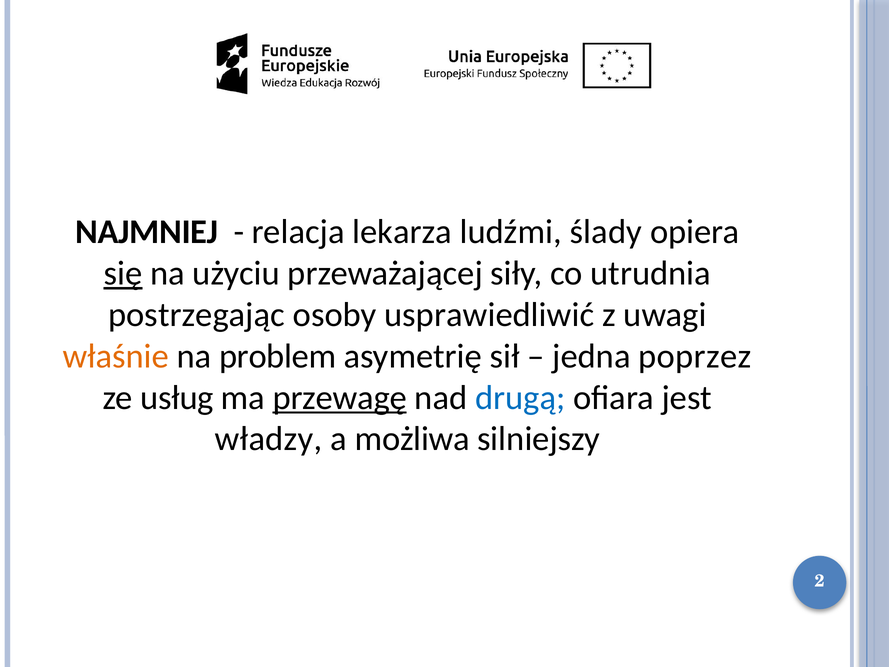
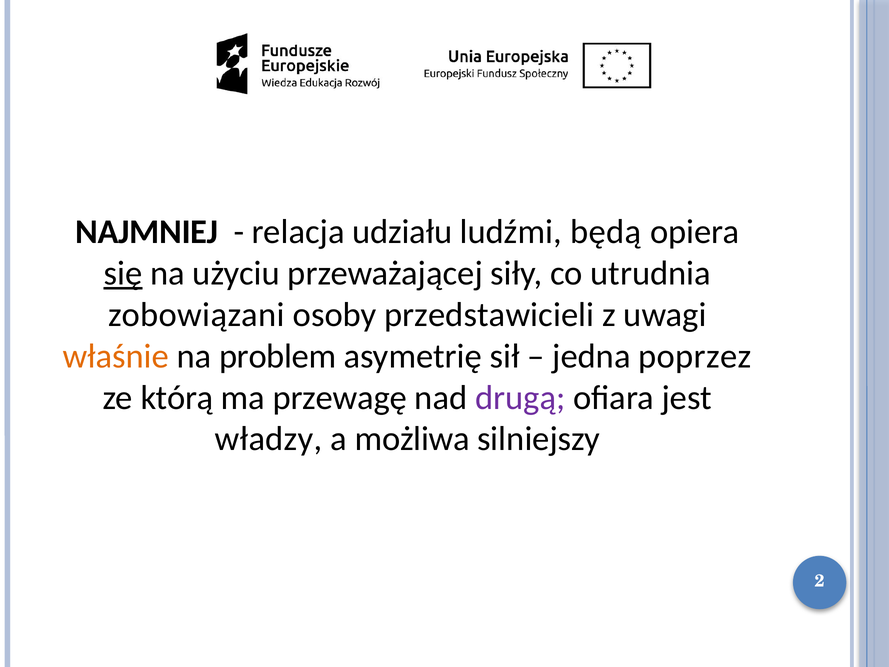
lekarza: lekarza -> udziału (402, 232)
ślady: ślady -> będą (606, 232)
postrzegając: postrzegając -> zobowiązani (196, 315)
usprawiedliwić: usprawiedliwić -> przedstawicieli (489, 315)
usług: usług -> którą (177, 397)
przewagę underline: present -> none (340, 397)
drugą colour: blue -> purple (520, 397)
